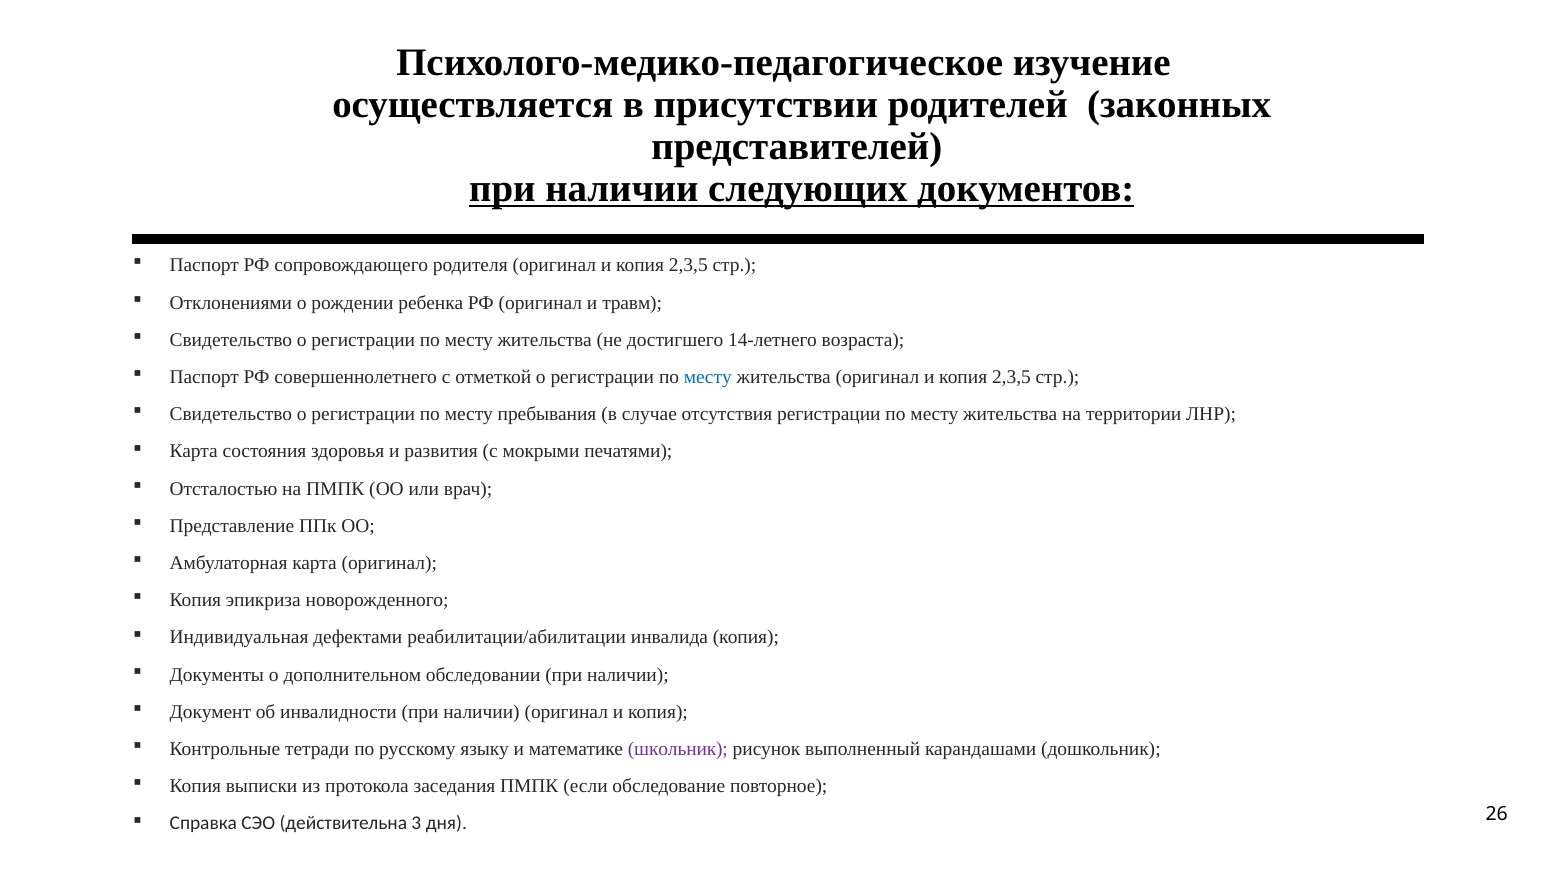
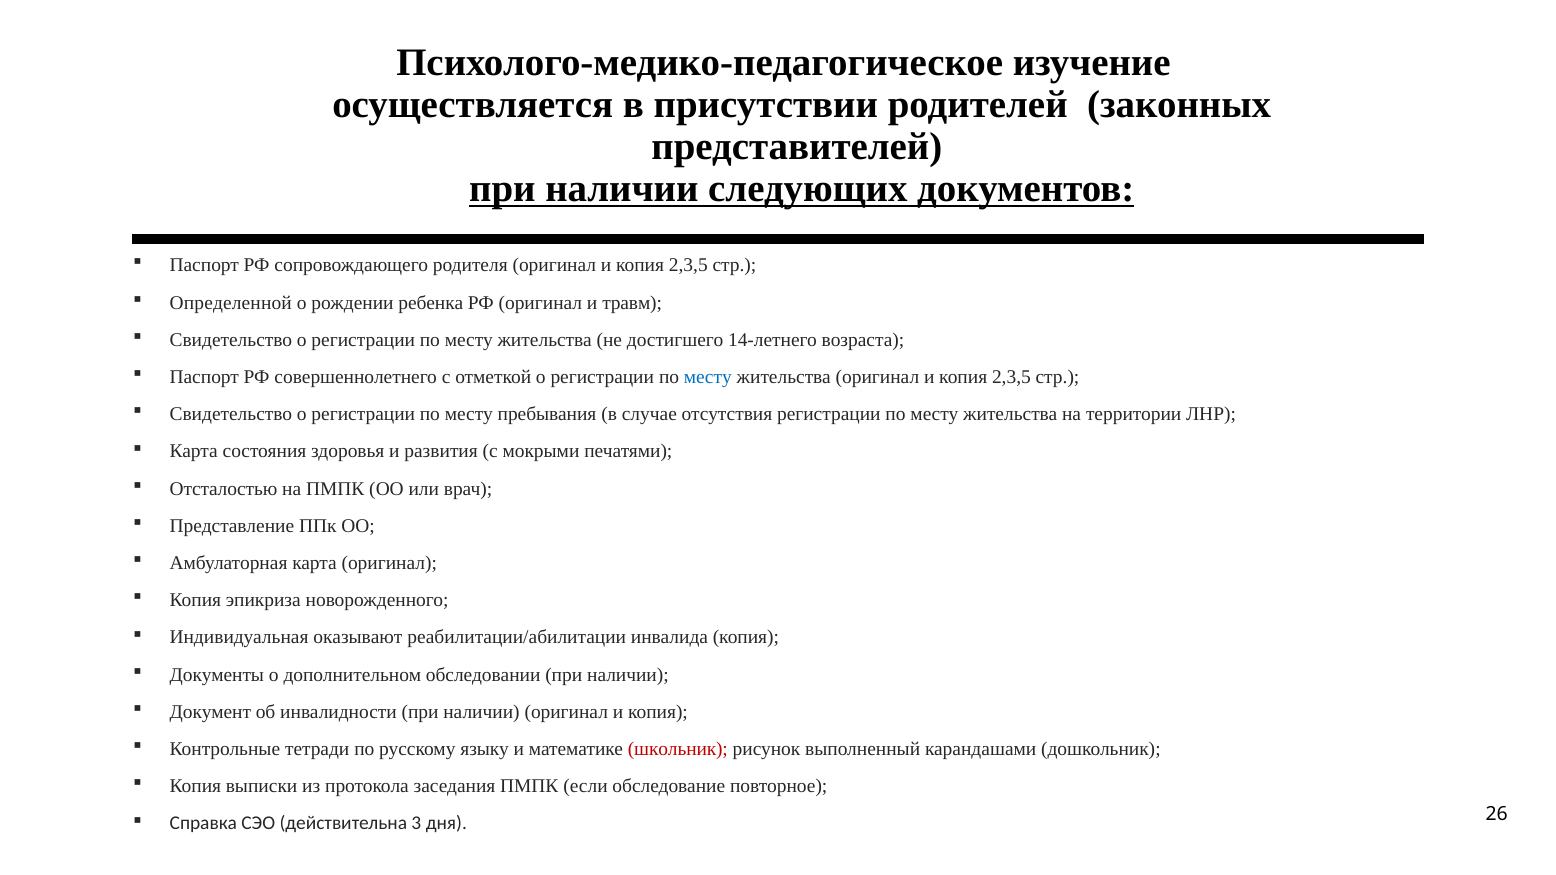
Отклонениями: Отклонениями -> Определенной (231, 303)
дефектами: дефектами -> оказывают (358, 638)
школьник colour: purple -> red (678, 749)
